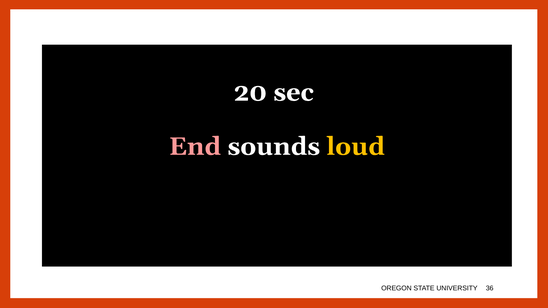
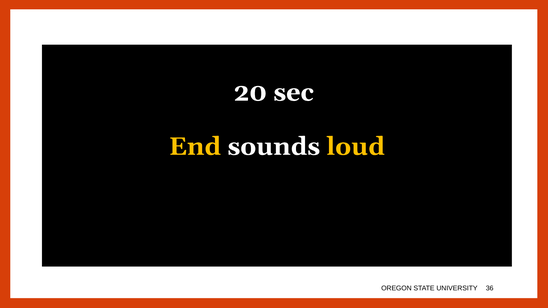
End colour: pink -> yellow (195, 147)
